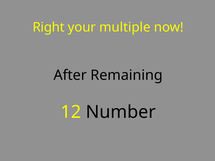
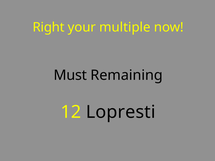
After: After -> Must (70, 75)
Number: Number -> Lopresti (121, 112)
